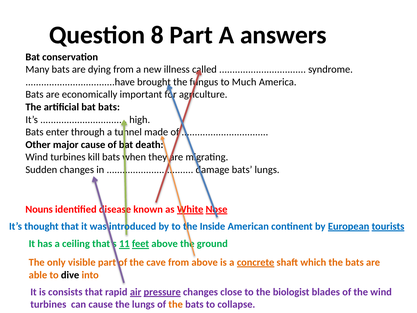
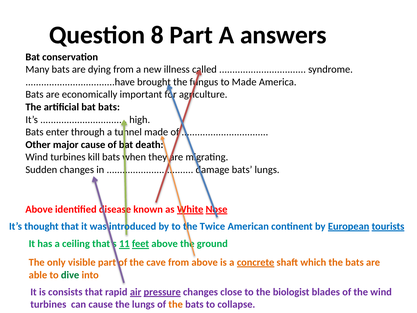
to Much: Much -> Made (244, 82)
Nouns: Nouns -> Above (39, 209)
Inside: Inside -> Twice (212, 226)
dive colour: black -> green (70, 275)
